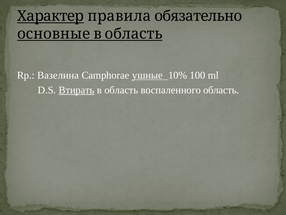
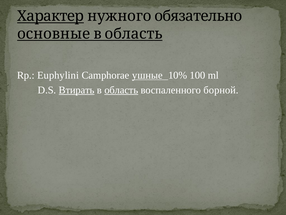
правила: правила -> нужного (119, 16)
Вазелина: Вазелина -> Euphylini (58, 75)
область underline: none -> present (121, 90)
воспаленного область: область -> борной (221, 90)
